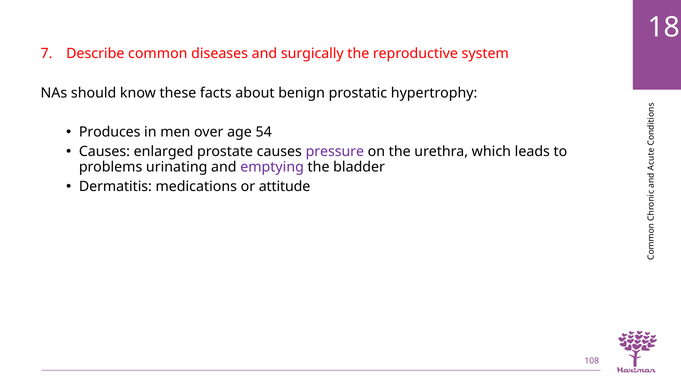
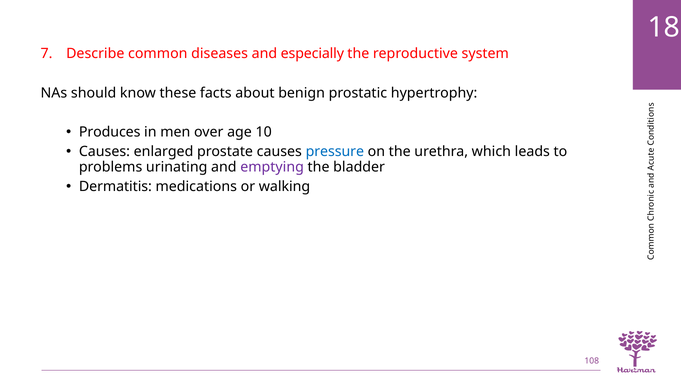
surgically: surgically -> especially (312, 54)
54: 54 -> 10 (264, 132)
pressure colour: purple -> blue (335, 152)
attitude: attitude -> walking (284, 187)
